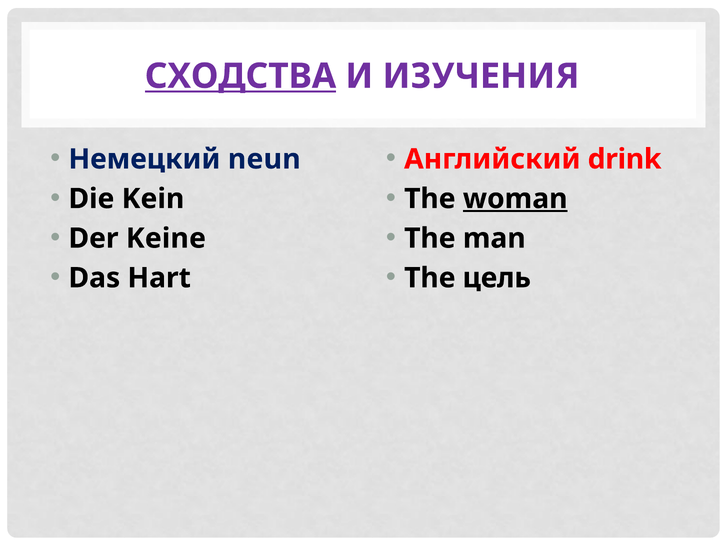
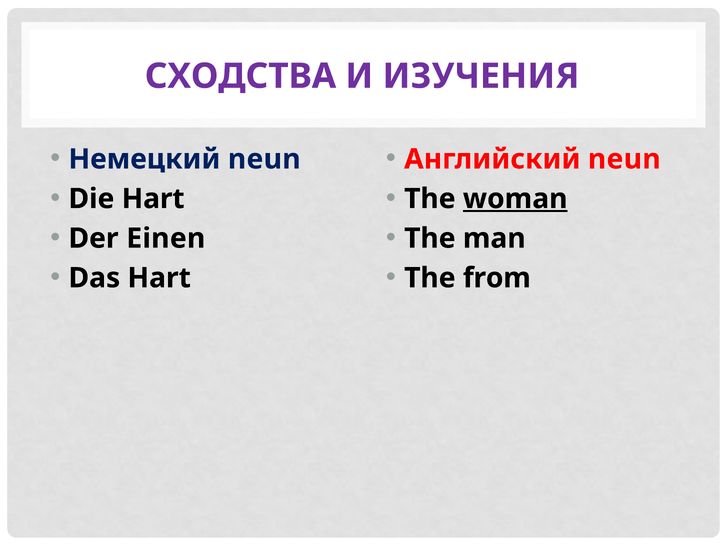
СХОДСТВА underline: present -> none (241, 76)
Английский drink: drink -> neun (624, 159)
Die Kein: Kein -> Hart (153, 199)
Keine: Keine -> Einen (166, 238)
цель: цель -> from (497, 278)
